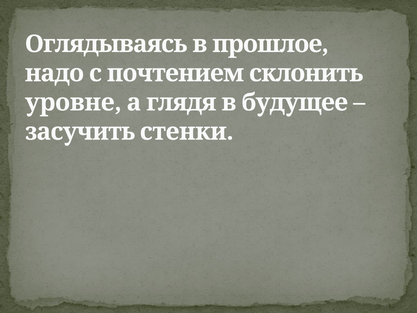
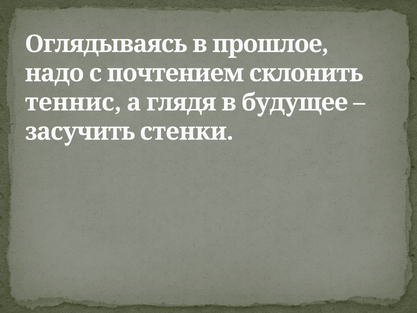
уровне: уровне -> теннис (73, 102)
